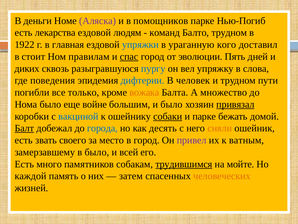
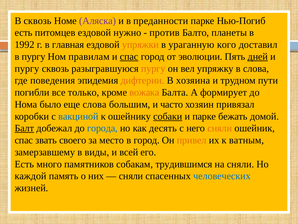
В деньги: деньги -> сквозь (38, 21)
помощников: помощников -> преданности (161, 21)
лекарства: лекарства -> питомцев (55, 33)
людям: людям -> нужно (127, 33)
команд: команд -> против (165, 33)
Балто трудном: трудном -> планеты (229, 33)
1922: 1922 -> 1992 (25, 45)
упряжки colour: blue -> orange (140, 45)
в стоит: стоит -> пургу (34, 56)
дней underline: none -> present (258, 56)
диких: диких -> пургу (27, 68)
пургу colour: blue -> orange (153, 68)
дифтерии colour: blue -> orange (143, 80)
человек: человек -> хозяина (193, 80)
множество: множество -> формирует (224, 92)
еще войне: войне -> слова (95, 104)
и было: было -> часто (172, 104)
привязал underline: present -> none (235, 104)
есть: есть -> спас (24, 140)
привел colour: purple -> orange (192, 140)
в было: было -> виды (97, 152)
трудившимся underline: present -> none (184, 164)
на мойте: мойте -> сняли (241, 164)
затем: затем -> сняли (131, 176)
человеческих colour: orange -> blue (222, 176)
